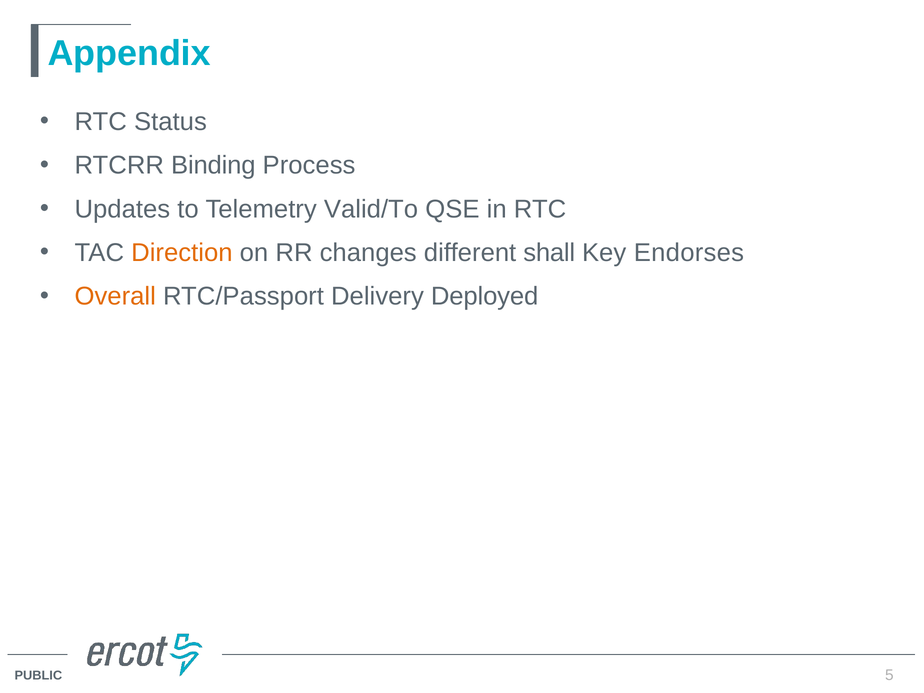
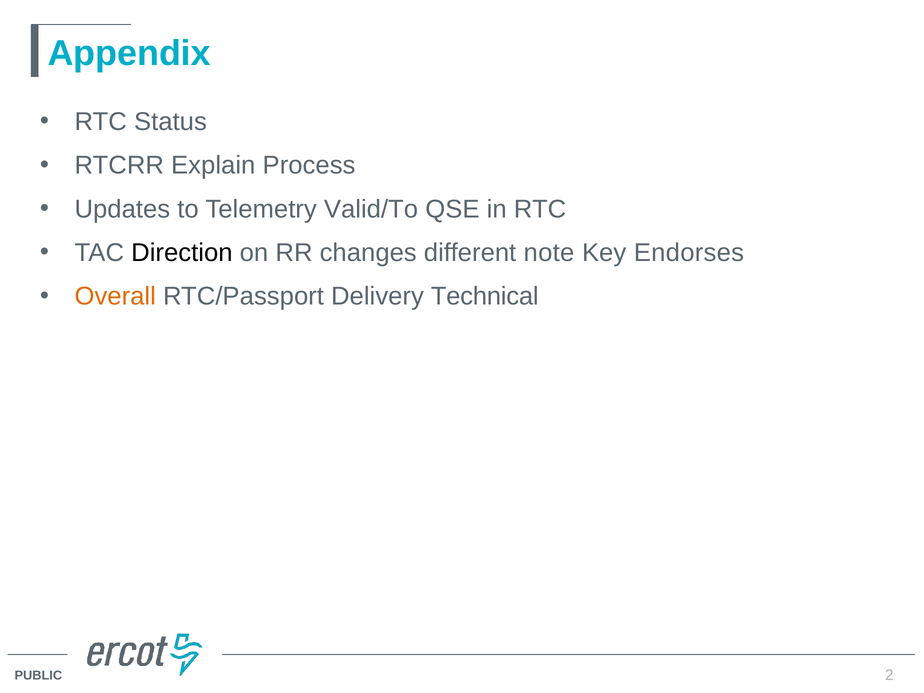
Binding: Binding -> Explain (213, 166)
Direction colour: orange -> black (182, 253)
shall: shall -> note (549, 253)
Deployed: Deployed -> Technical (485, 296)
5: 5 -> 2 (889, 675)
